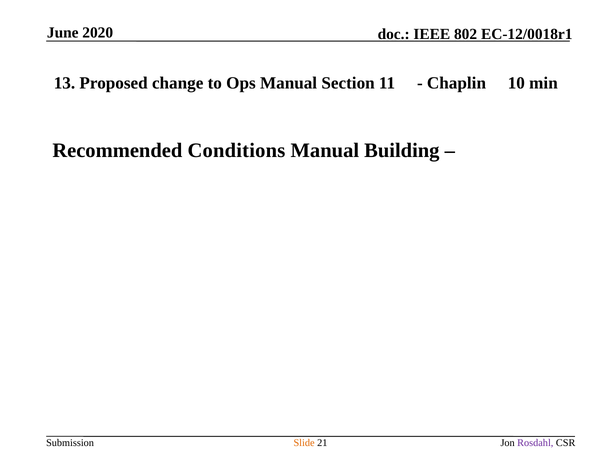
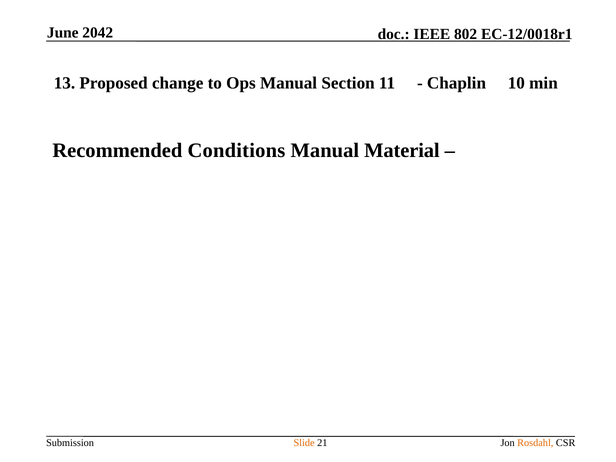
2020: 2020 -> 2042 (98, 33)
Building: Building -> Material (402, 150)
Rosdahl colour: purple -> orange (535, 443)
